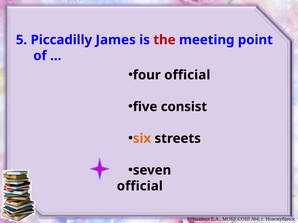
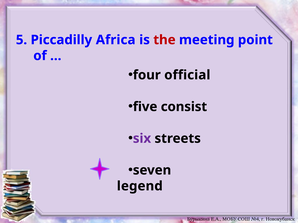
James: James -> Africa (116, 40)
six colour: orange -> purple (142, 139)
official: official -> legend (140, 186)
